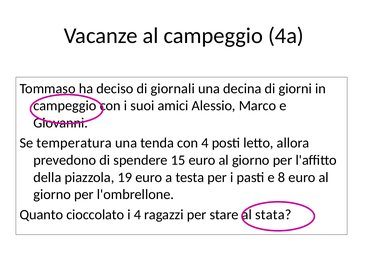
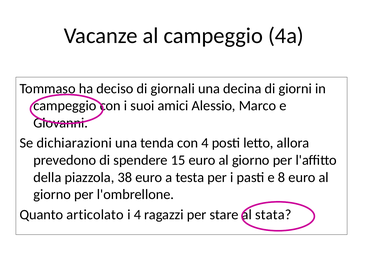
temperatura: temperatura -> dichiarazioni (74, 143)
19: 19 -> 38 (125, 177)
cioccolato: cioccolato -> articolato (95, 215)
